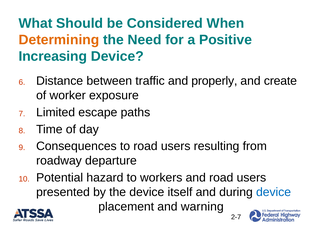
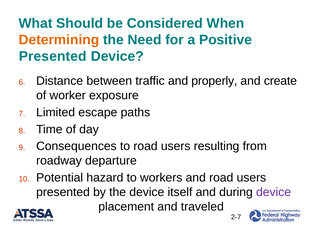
Increasing: Increasing -> Presented (53, 56)
device colour: blue -> purple (274, 192)
warning: warning -> traveled (202, 207)
